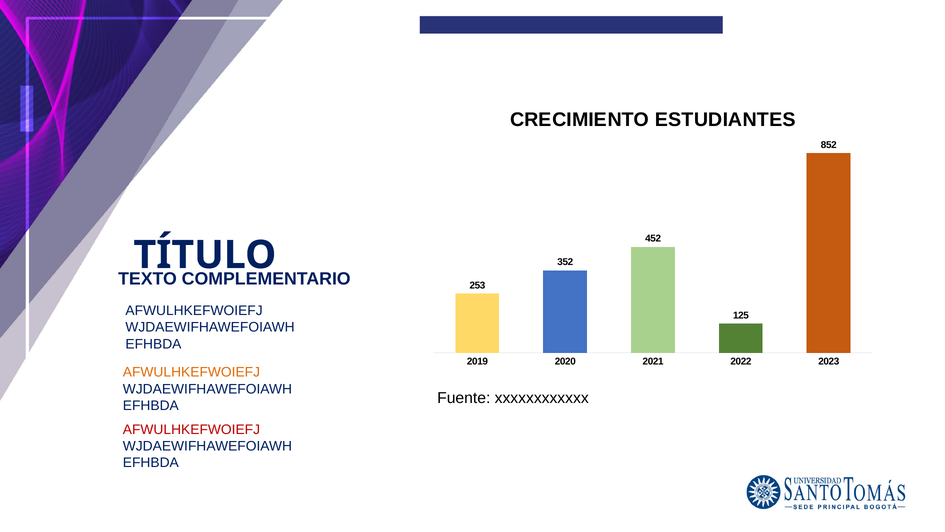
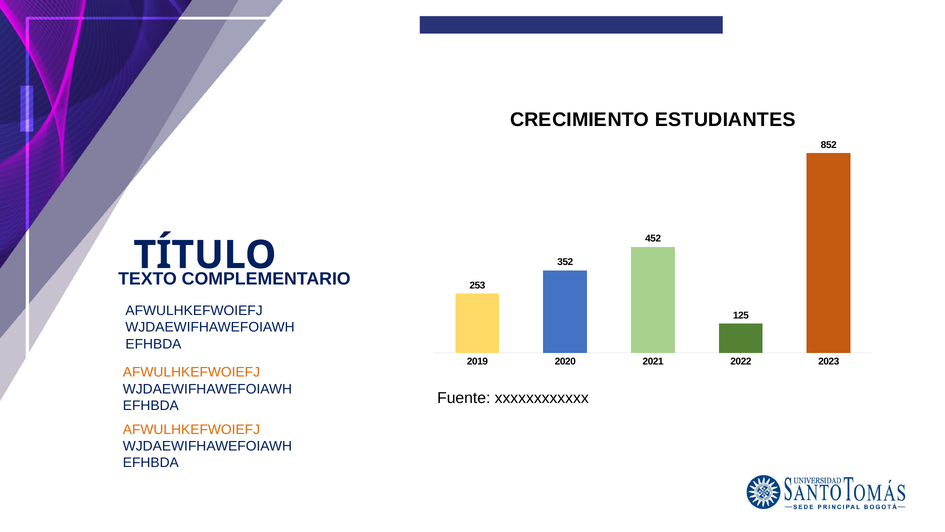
AFWULHKEFWOIEFJ colour: red -> orange (191, 429)
